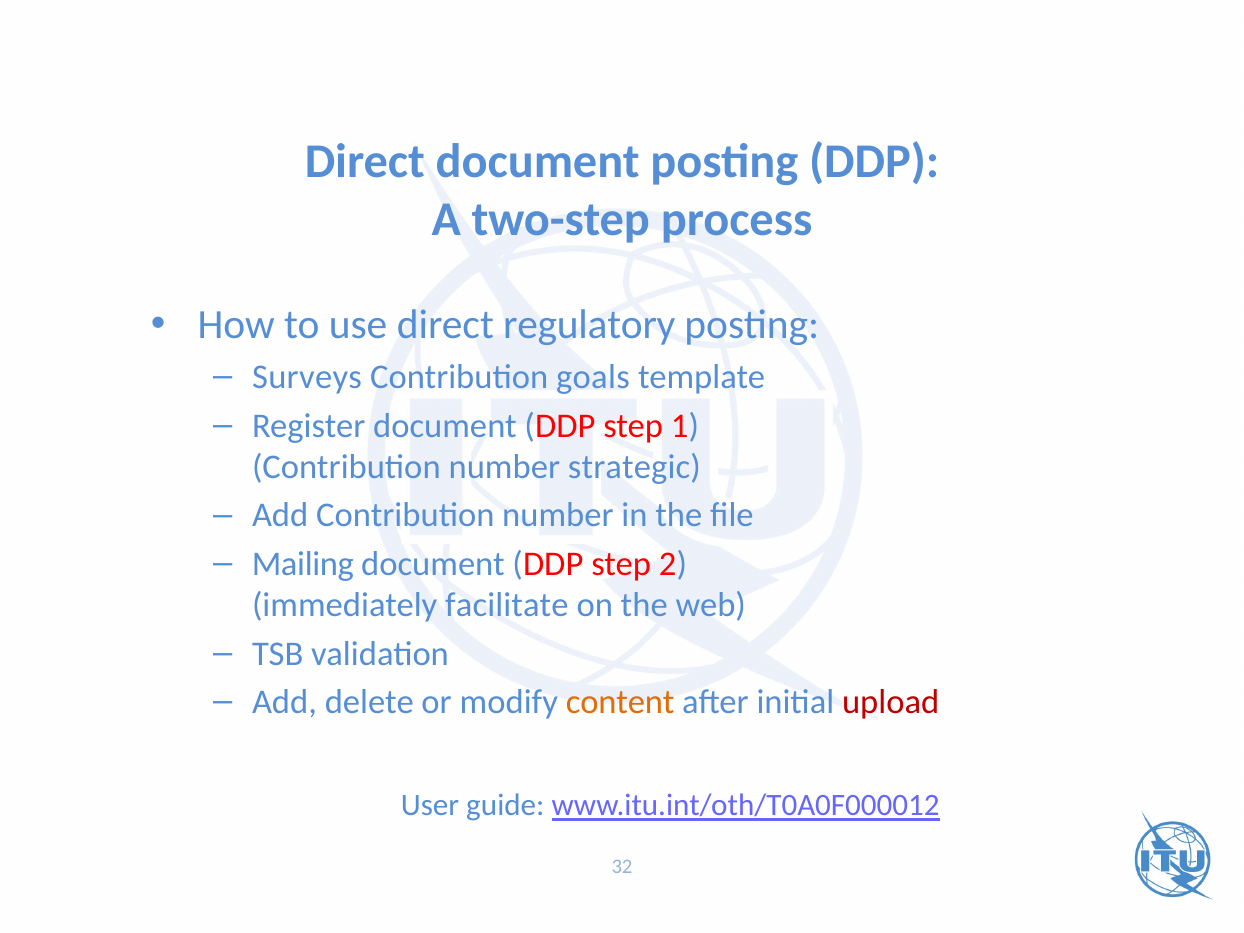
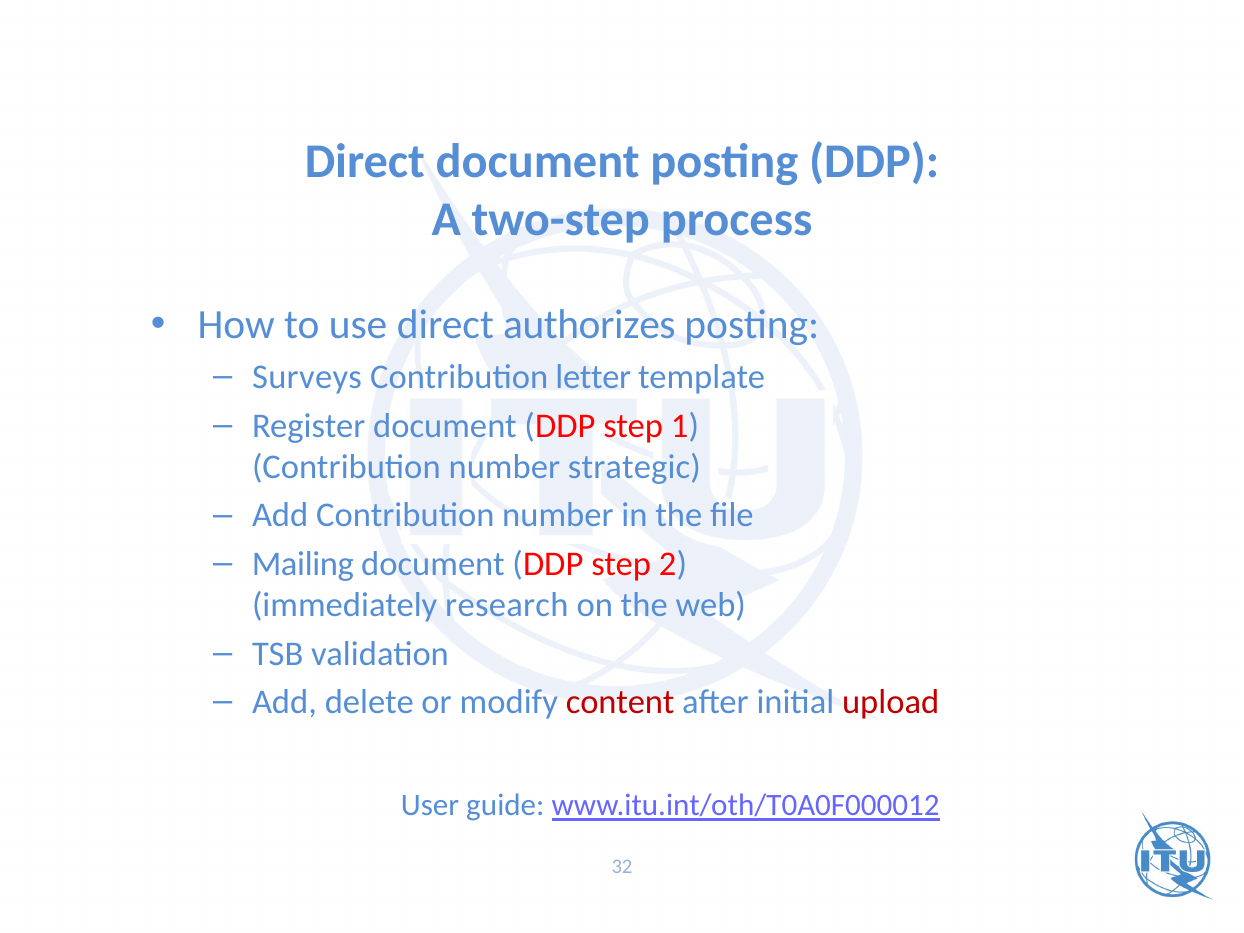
regulatory: regulatory -> authorizes (589, 325)
goals: goals -> letter (593, 377)
facilitate: facilitate -> research (507, 605)
content colour: orange -> red (620, 702)
